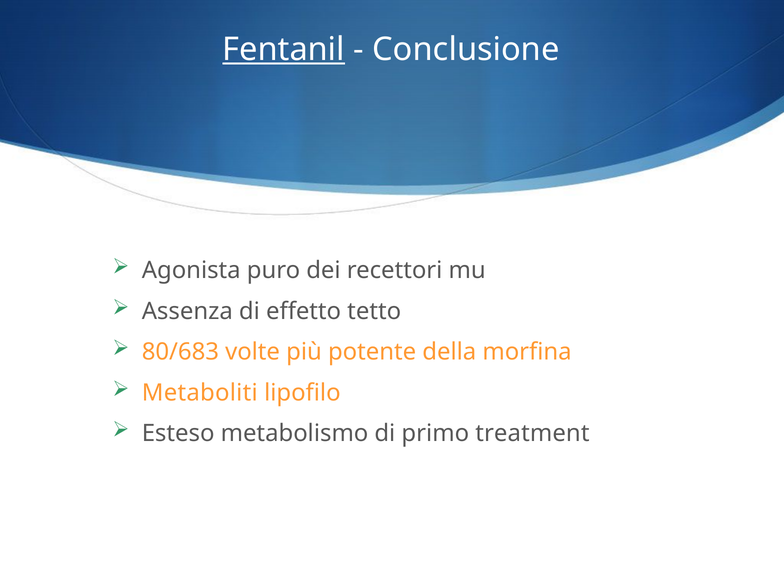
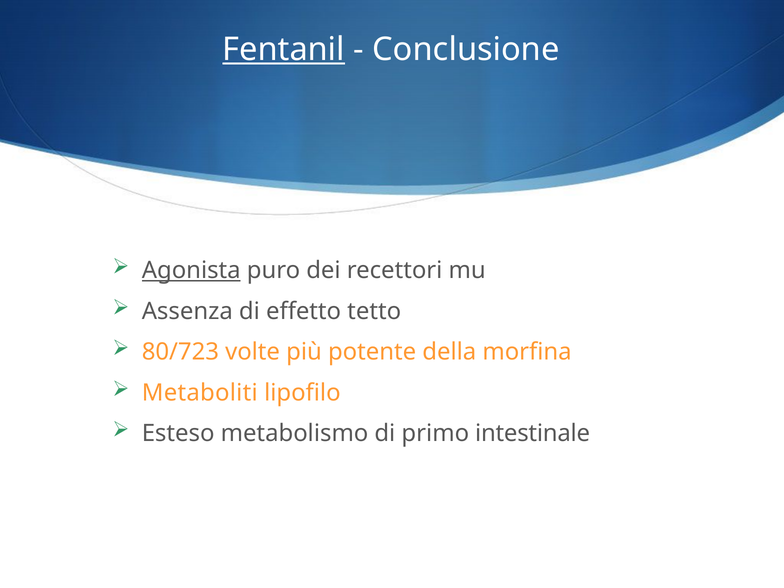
Agonista underline: none -> present (191, 271)
80/683: 80/683 -> 80/723 (180, 352)
treatment: treatment -> intestinale (533, 433)
